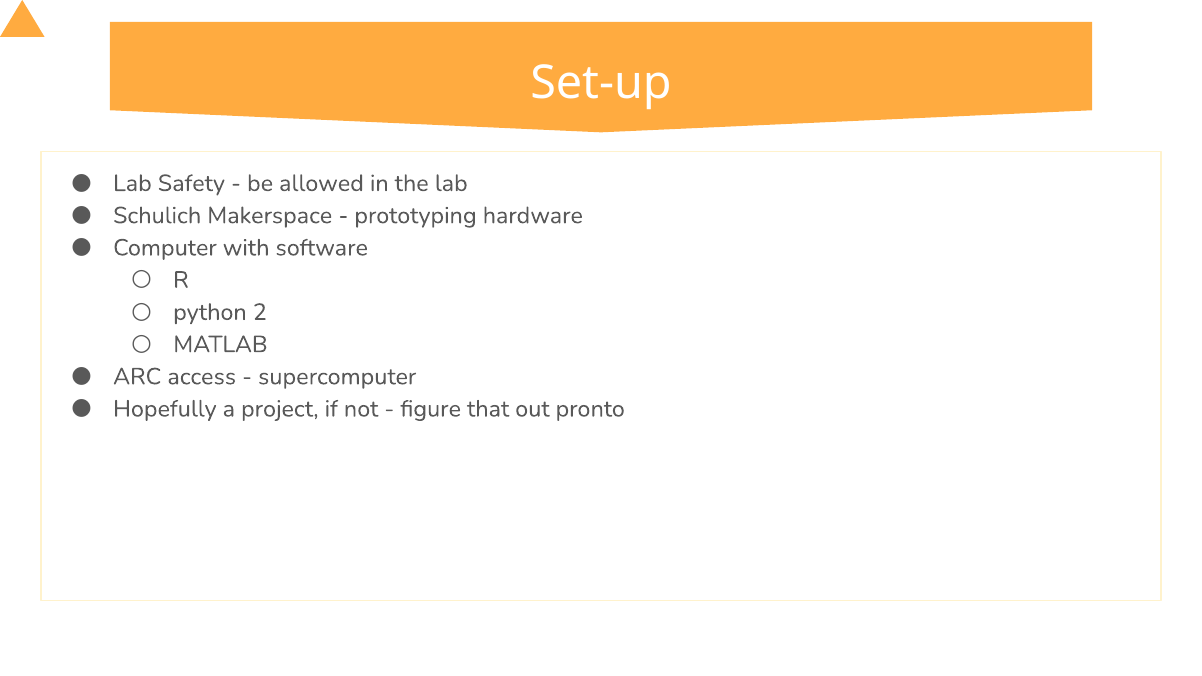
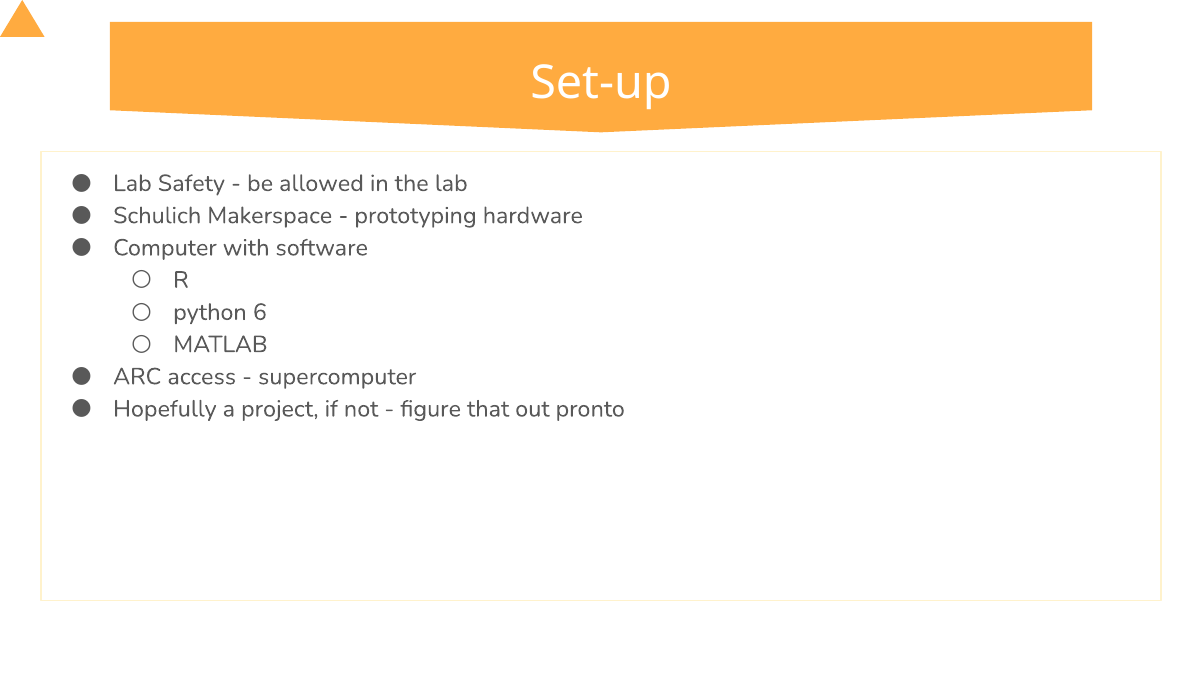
2: 2 -> 6 (260, 312)
